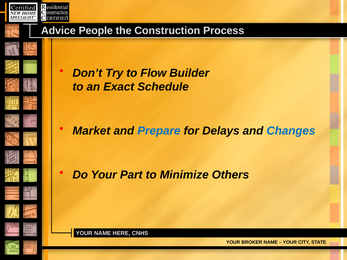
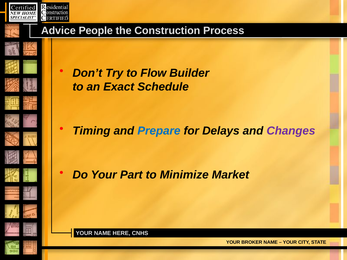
Market: Market -> Timing (91, 131)
Changes colour: blue -> purple (291, 131)
Others: Others -> Market (230, 175)
